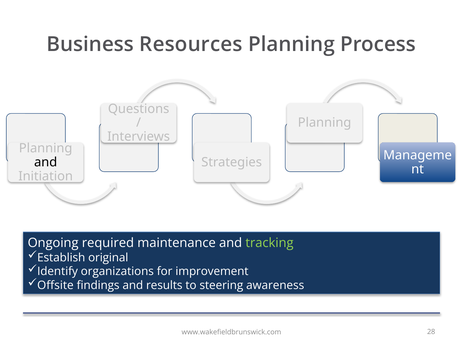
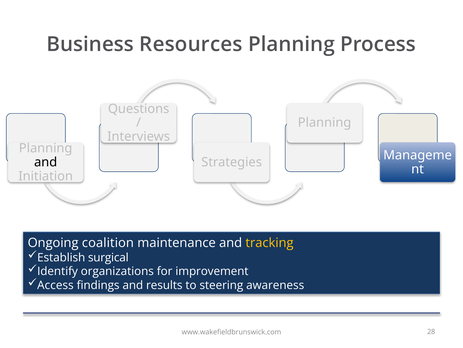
required: required -> coalition (108, 242)
tracking colour: light green -> yellow (269, 242)
original: original -> surgical (108, 257)
Offsite: Offsite -> Access (55, 285)
